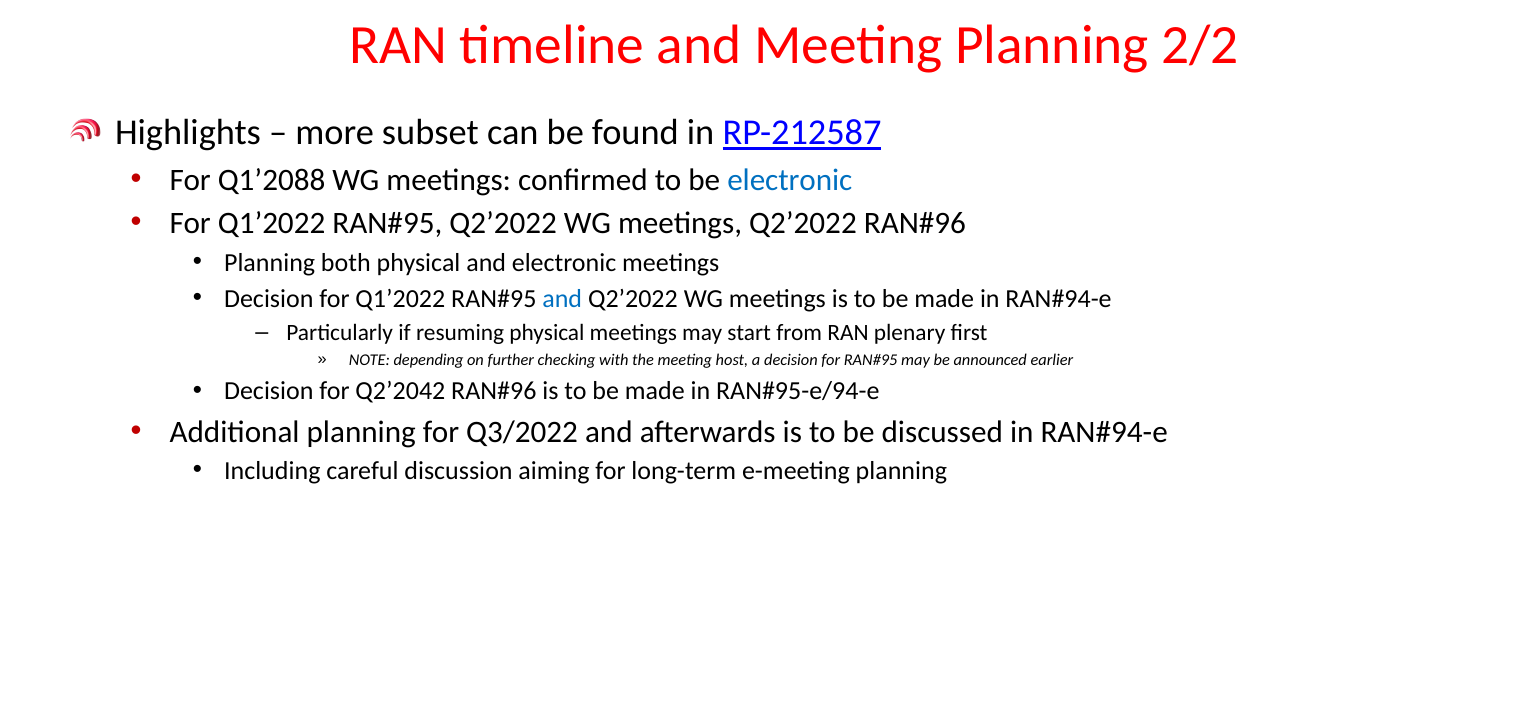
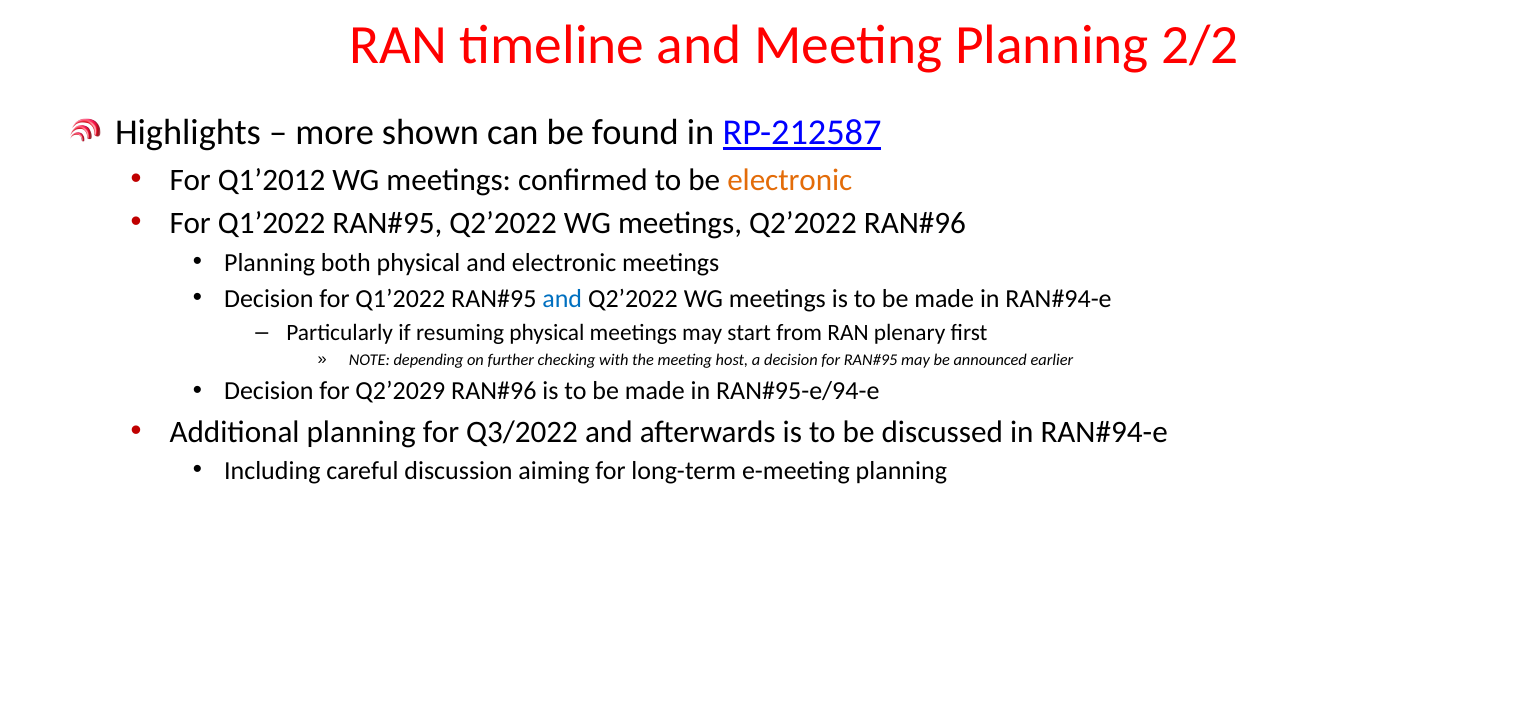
subset: subset -> shown (430, 133)
Q1’2088: Q1’2088 -> Q1’2012 (272, 180)
electronic colour: blue -> orange (790, 180)
Q2’2042: Q2’2042 -> Q2’2029 (400, 391)
